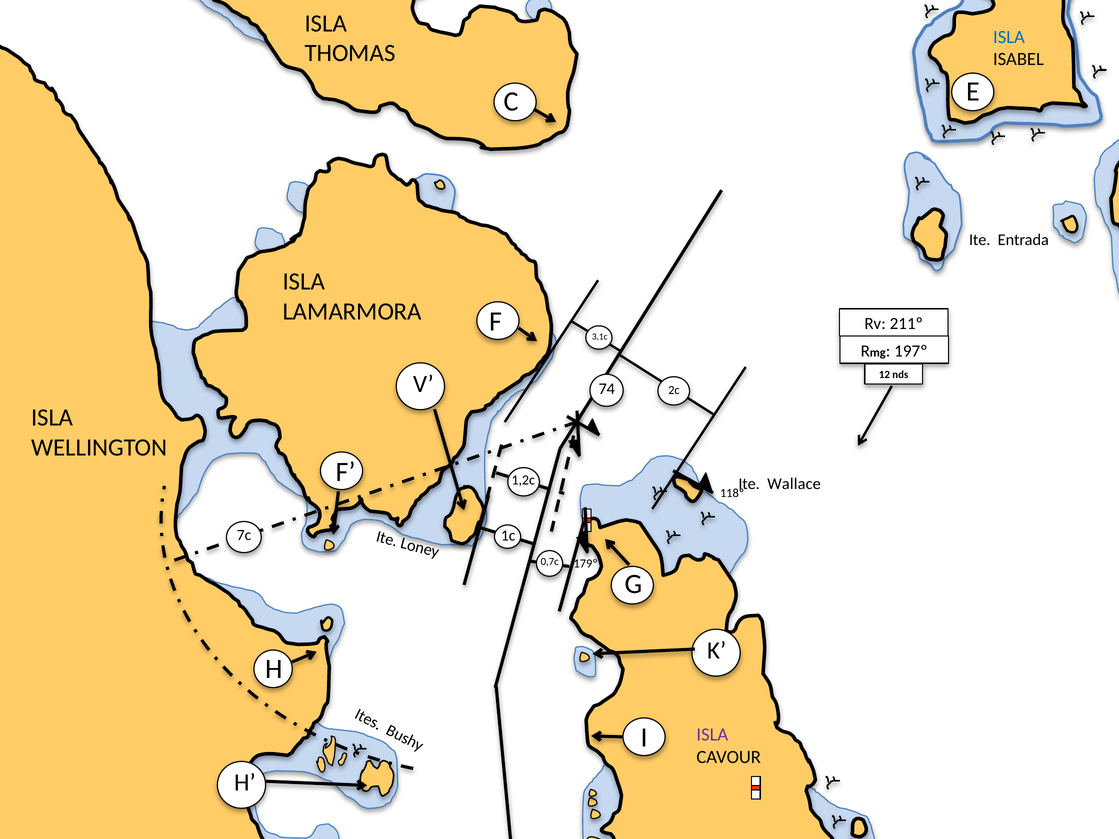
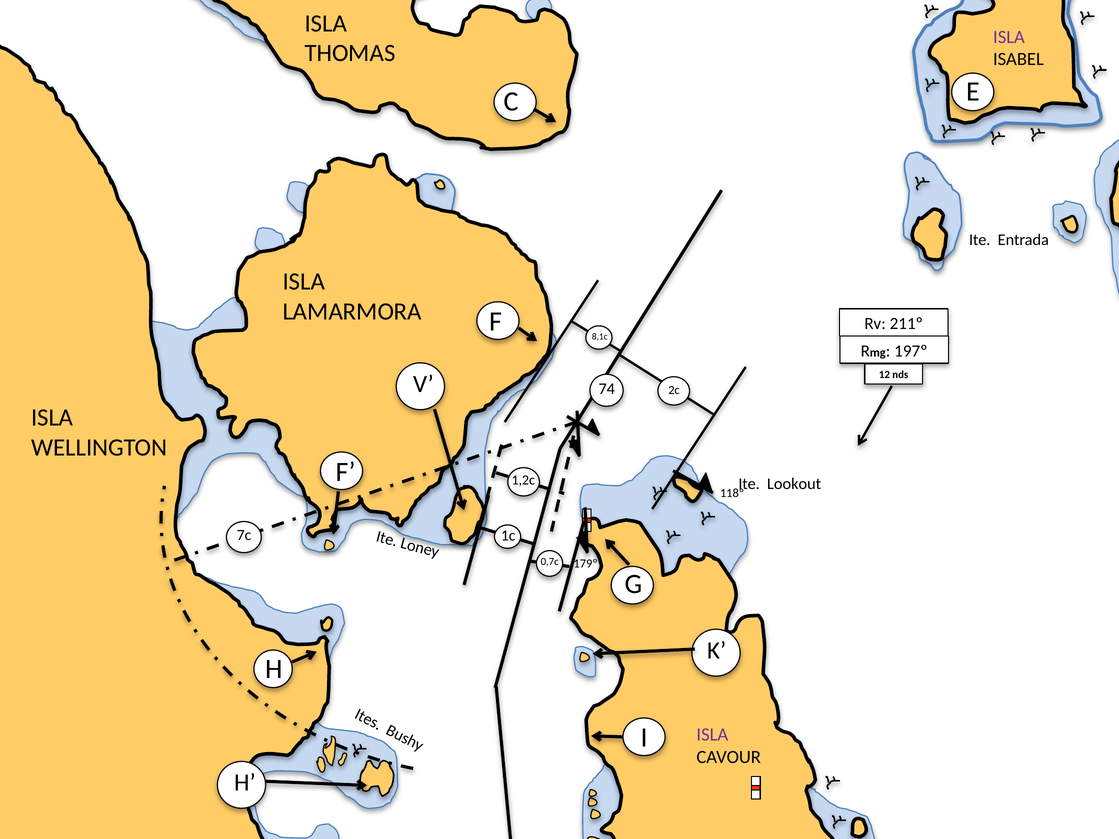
ISLA colour: blue -> purple (1009, 37)
3,1c: 3,1c -> 8,1c (600, 337)
Wallace: Wallace -> Lookout (794, 484)
